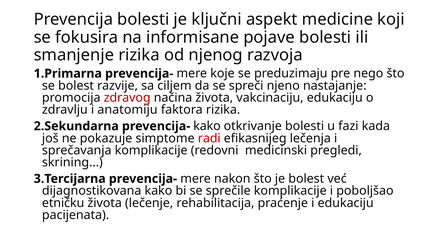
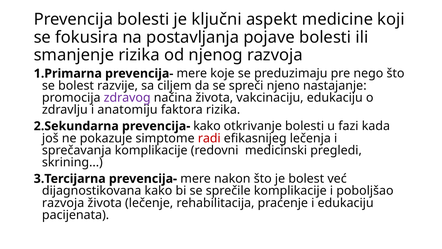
informisane: informisane -> postavljanja (193, 37)
zdravog colour: red -> purple (127, 98)
etničku: etničku -> razvoja (63, 203)
